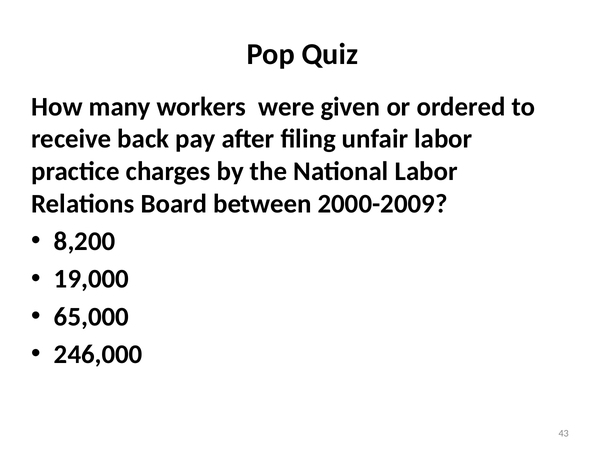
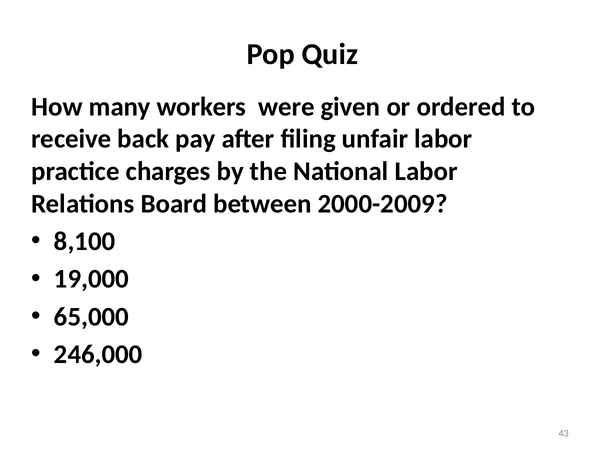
8,200: 8,200 -> 8,100 (85, 241)
